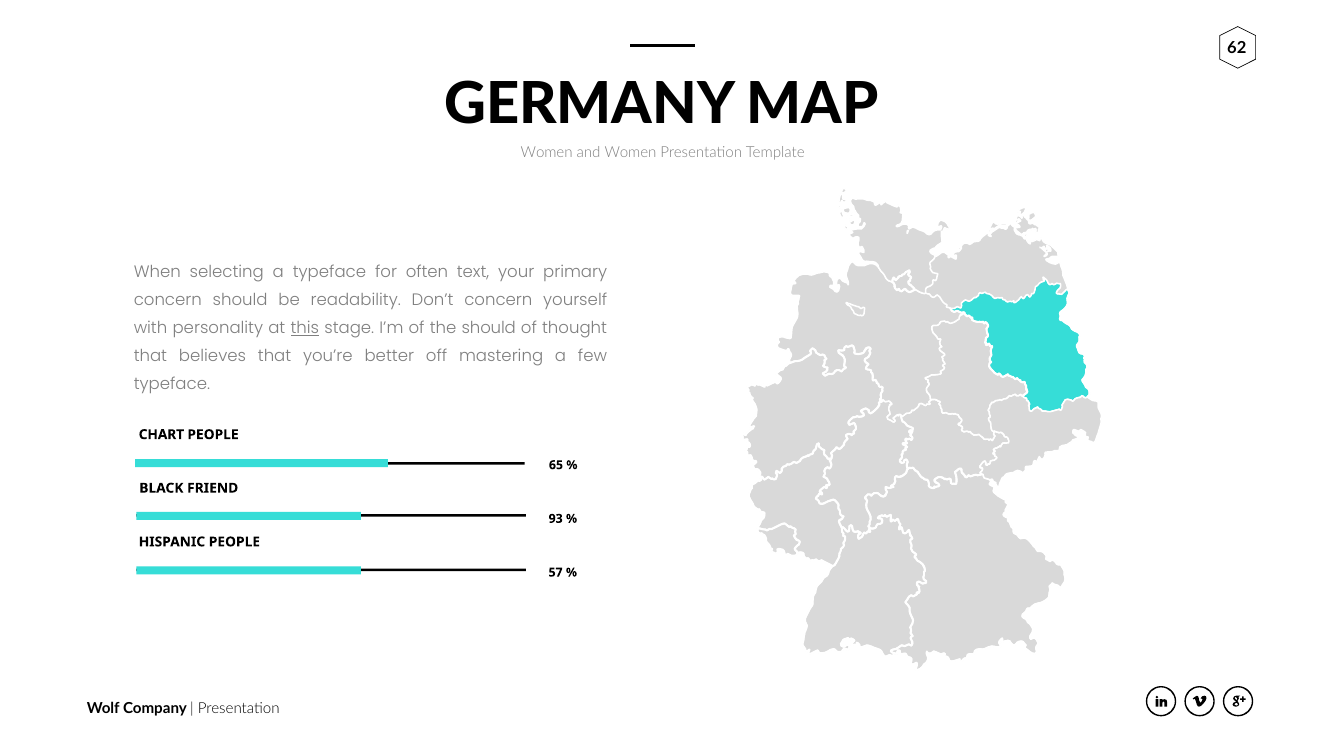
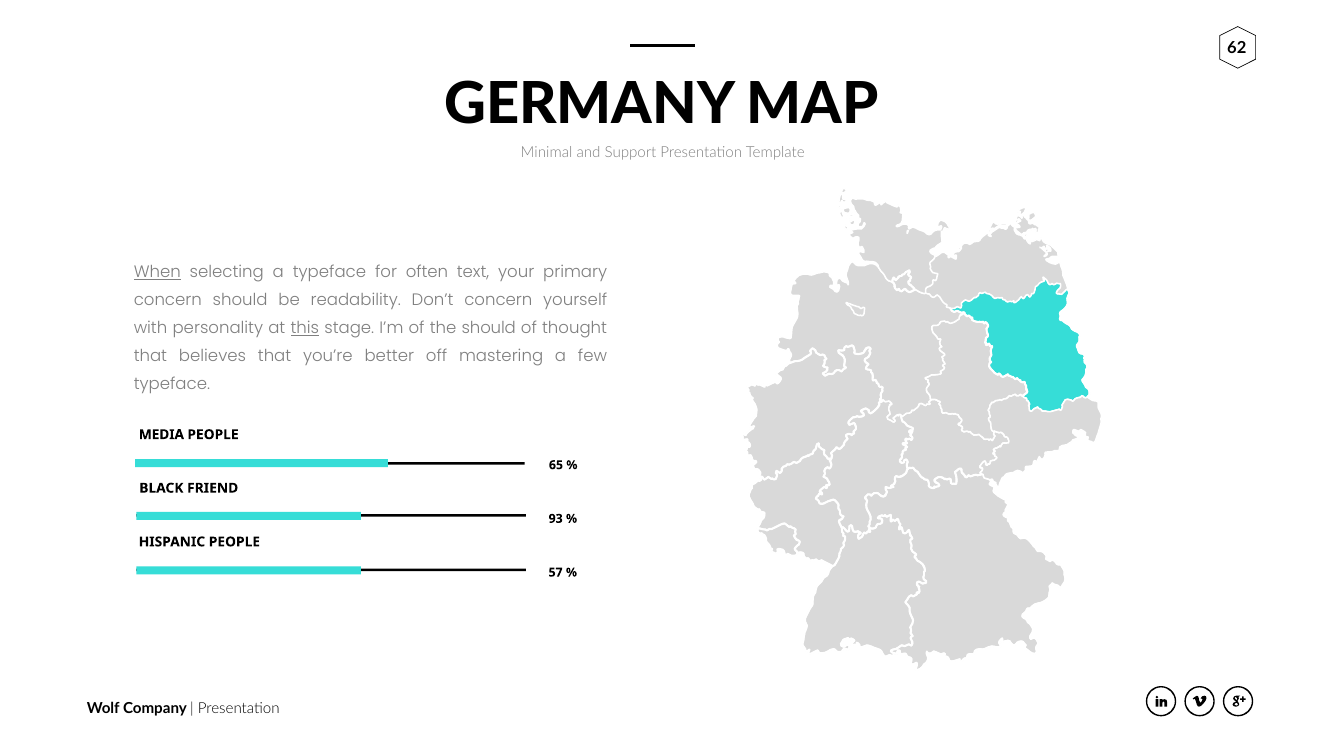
Women: Women -> Minimal (547, 153)
and Women: Women -> Support (630, 153)
When underline: none -> present (157, 273)
CHART: CHART -> MEDIA (161, 435)
